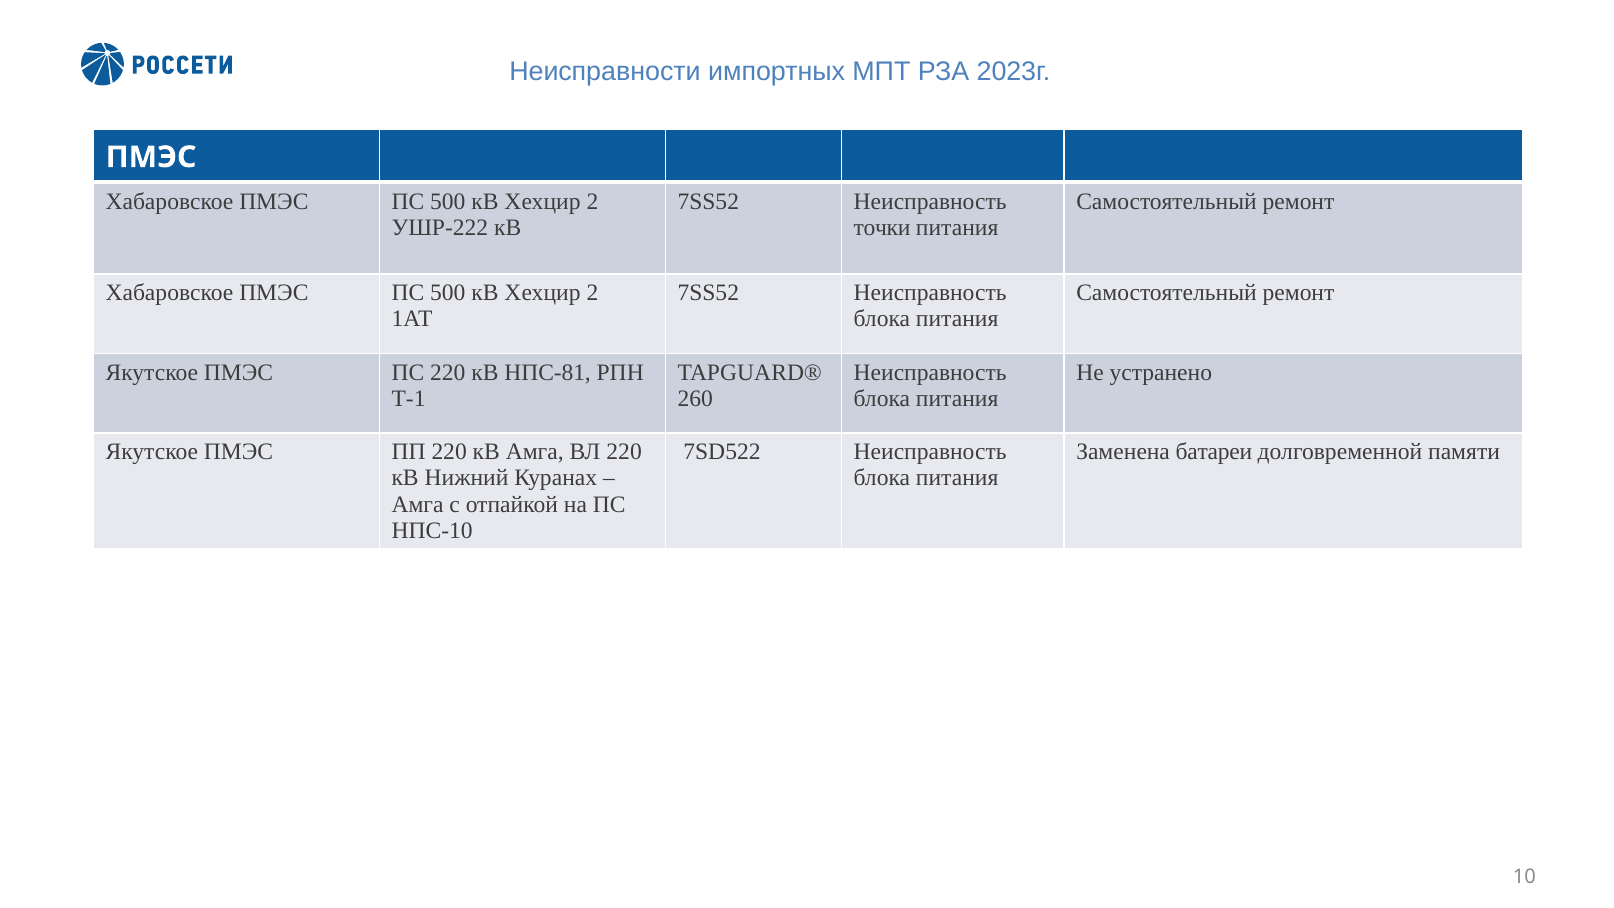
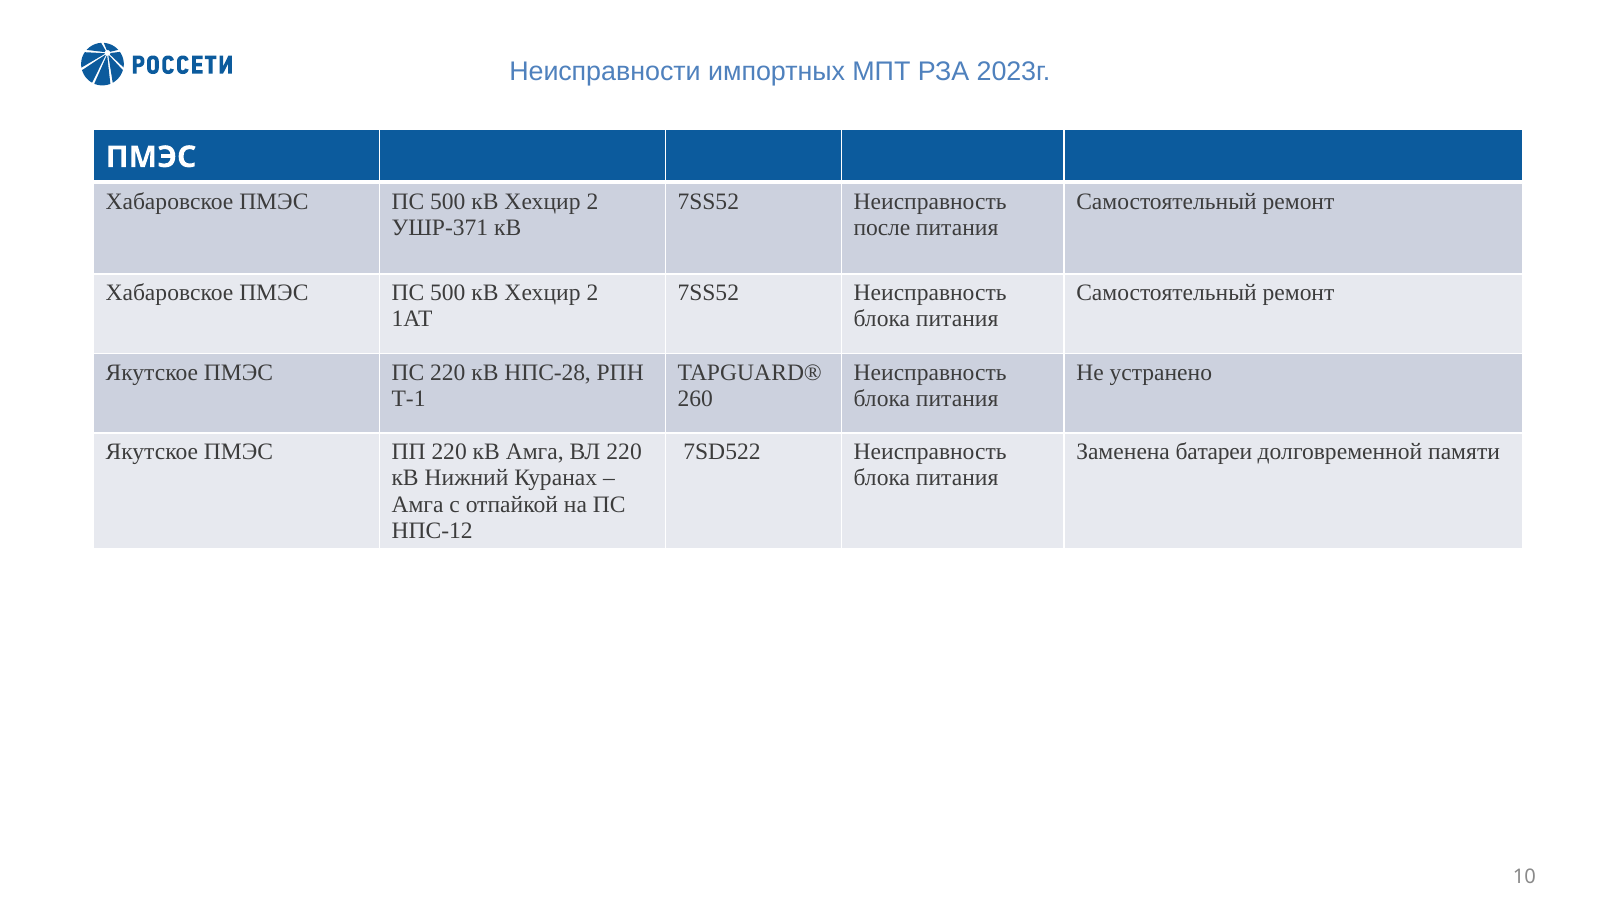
УШР-222: УШР-222 -> УШР-371 (440, 227)
точки: точки -> после (882, 227)
НПС-81: НПС-81 -> НПС-28 (548, 373)
НПС-10: НПС-10 -> НПС-12 (432, 530)
